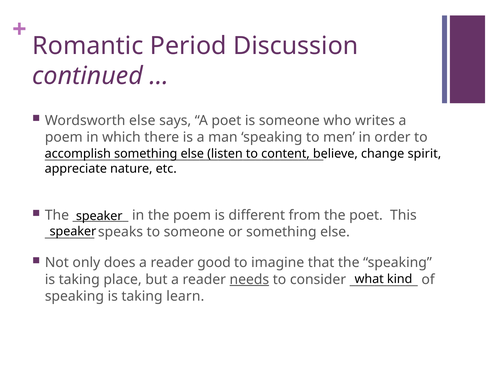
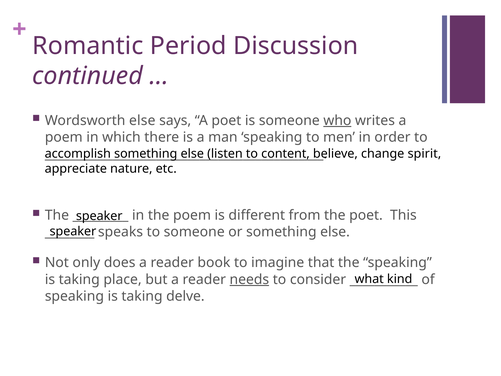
who underline: none -> present (337, 120)
good: good -> book (214, 263)
learn: learn -> delve (185, 296)
